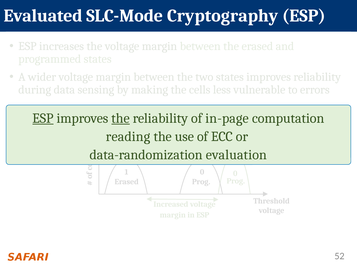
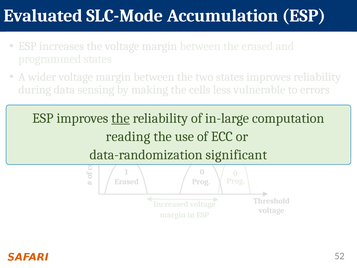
Cryptography: Cryptography -> Accumulation (223, 16)
ESP underline: present -> none (43, 118)
in-page: in-page -> in-large (227, 118)
evaluation: evaluation -> significant (236, 155)
